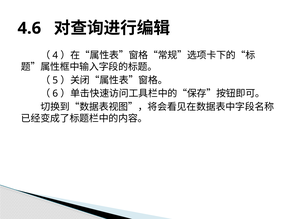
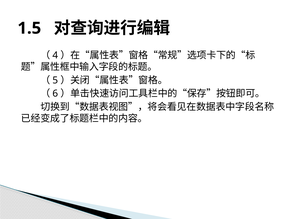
4.6: 4.6 -> 1.5 (29, 28)
